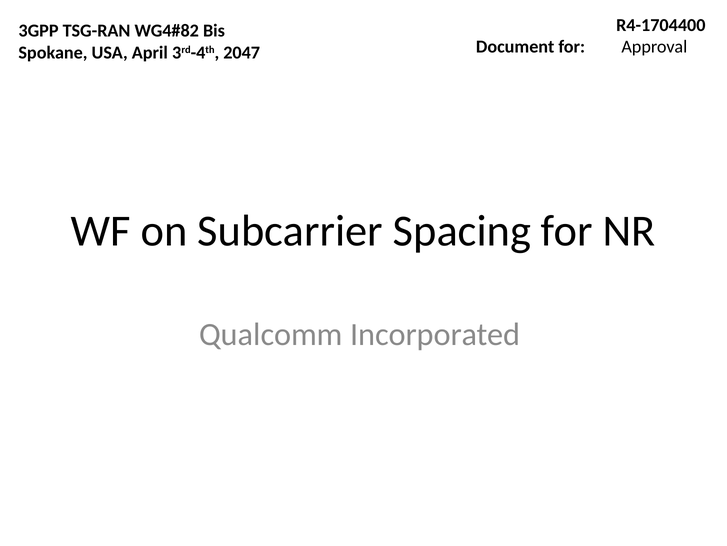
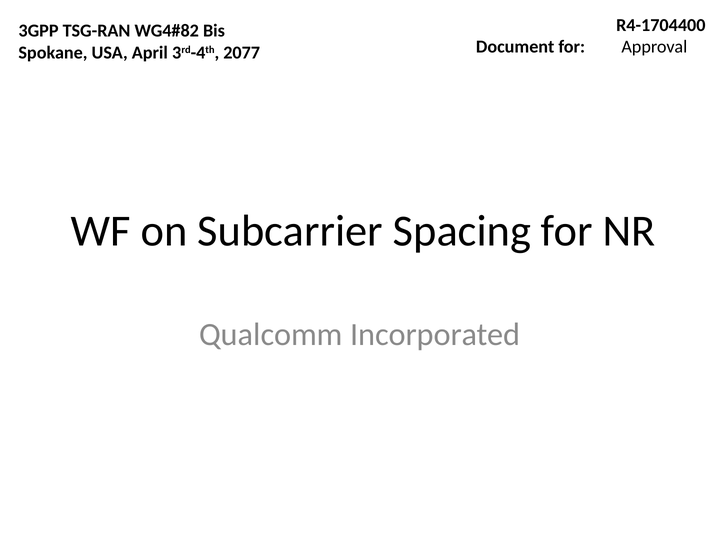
2047: 2047 -> 2077 (242, 53)
